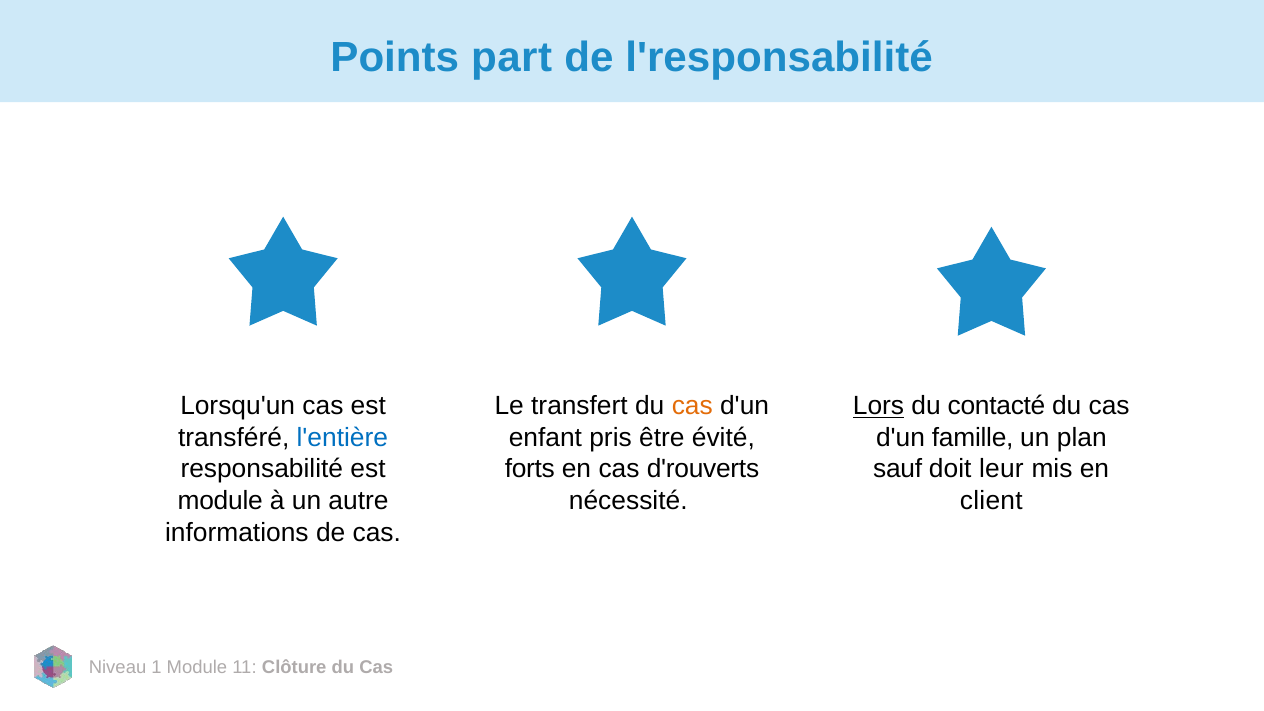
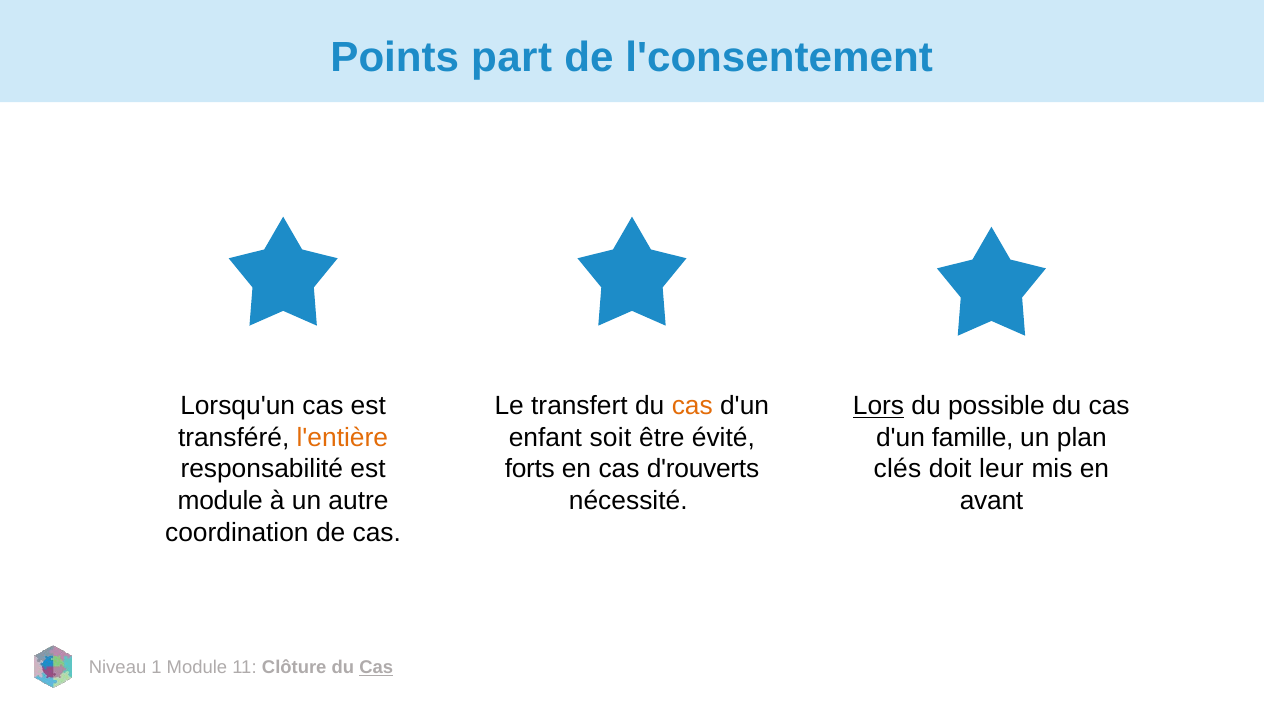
l'responsabilité: l'responsabilité -> l'consentement (779, 57)
contacté: contacté -> possible (996, 406)
pris: pris -> soit (610, 438)
l'entière colour: blue -> orange (342, 438)
sauf: sauf -> clés (897, 469)
client: client -> avant (992, 501)
informations: informations -> coordination (237, 532)
Cas underline: none -> present (376, 668)
